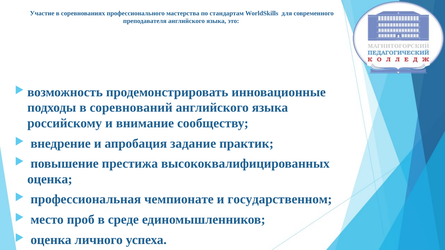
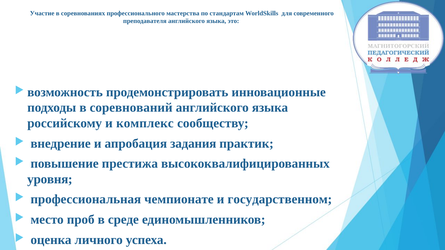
внимание: внимание -> комплекс (145, 123)
задание: задание -> задания (193, 144)
оценка: оценка -> уровня (50, 179)
